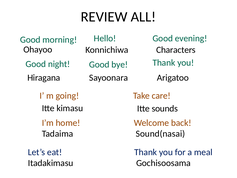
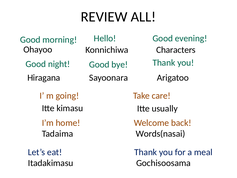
sounds: sounds -> usually (165, 108)
Sound(nasai: Sound(nasai -> Words(nasai (160, 134)
